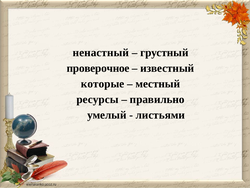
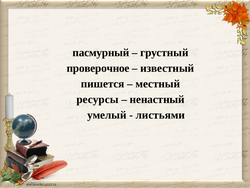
ненастный: ненастный -> пасмурный (101, 52)
которые: которые -> пишется (103, 84)
правильно: правильно -> ненастный (157, 99)
